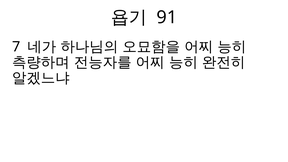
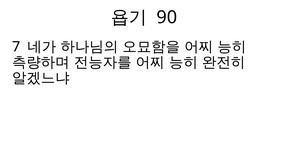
91: 91 -> 90 (167, 17)
